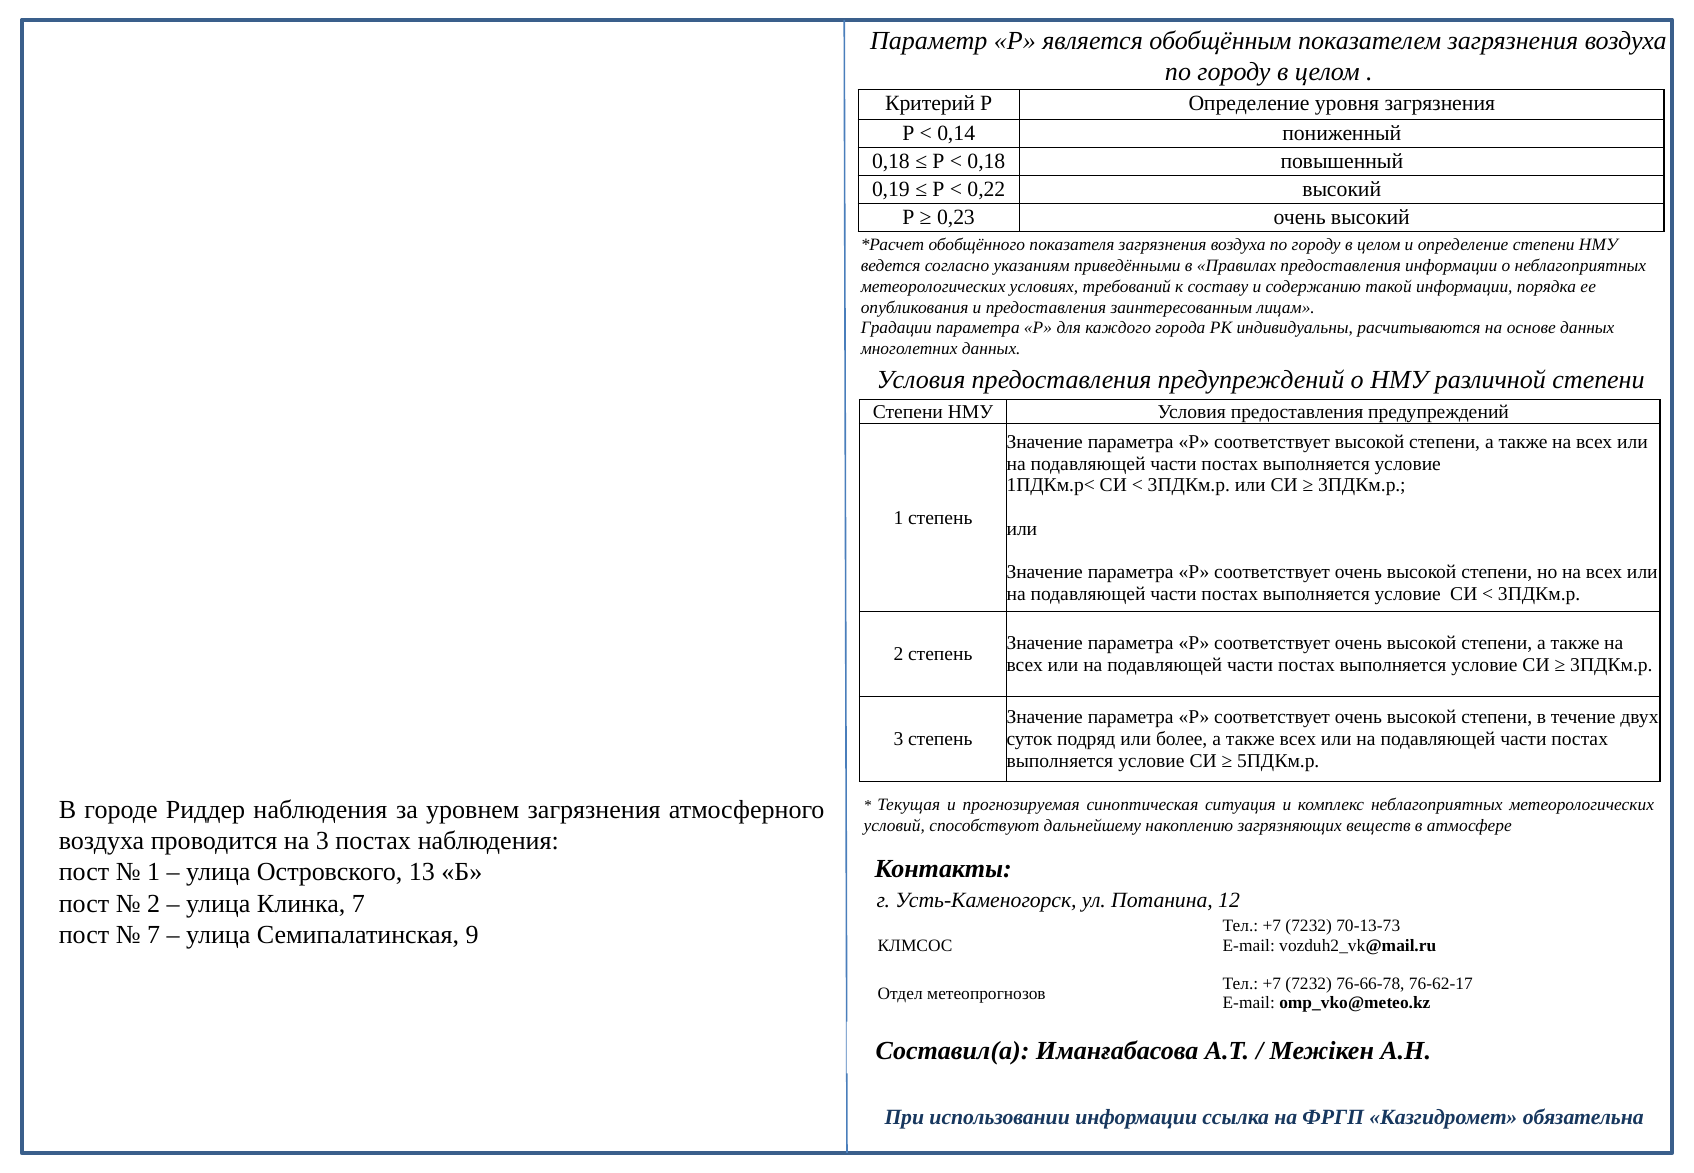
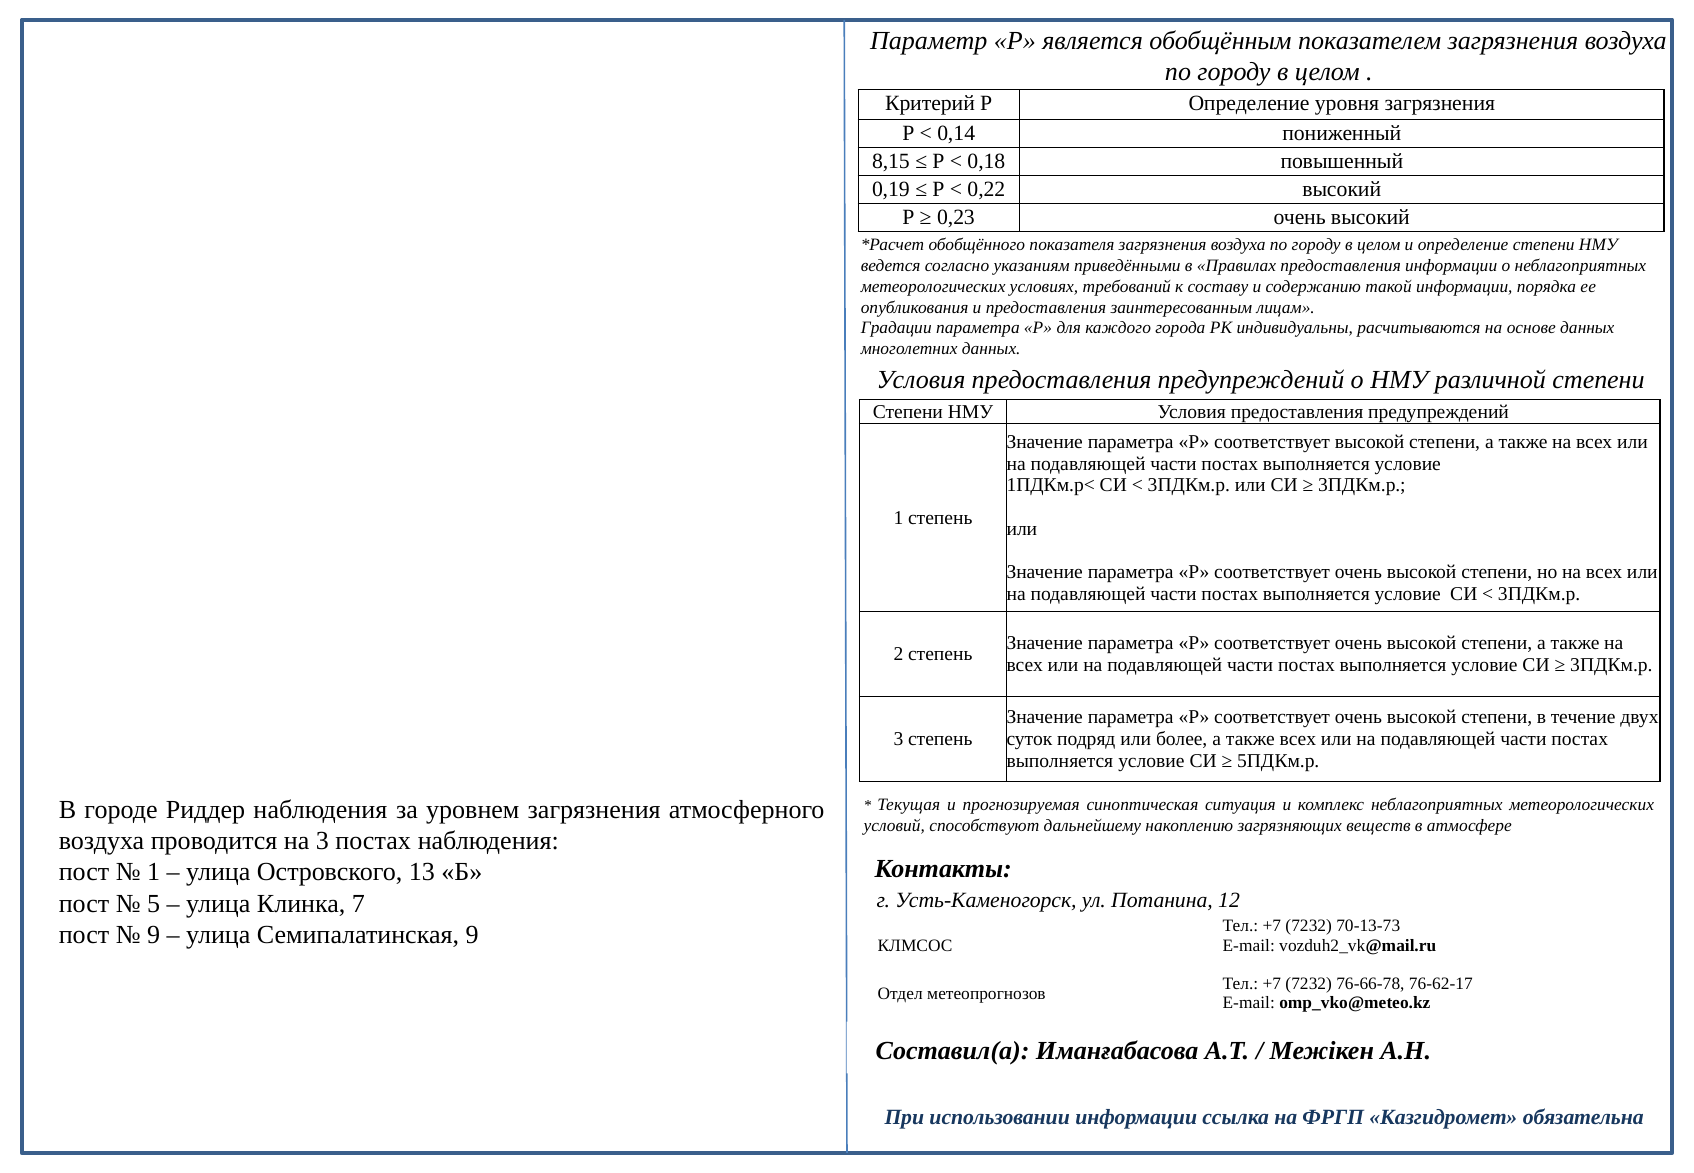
0,18: 0,18 -> 8,15 (891, 161)
2: 2 -> 5 (154, 903)
7: 7 -> 9 (154, 935)
